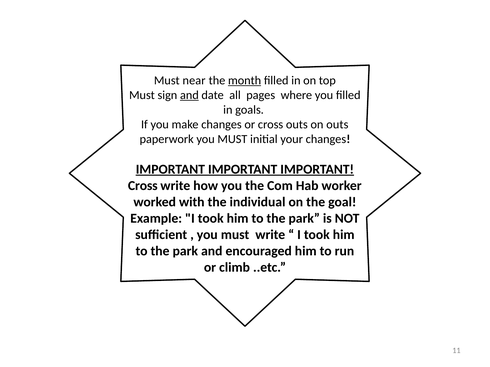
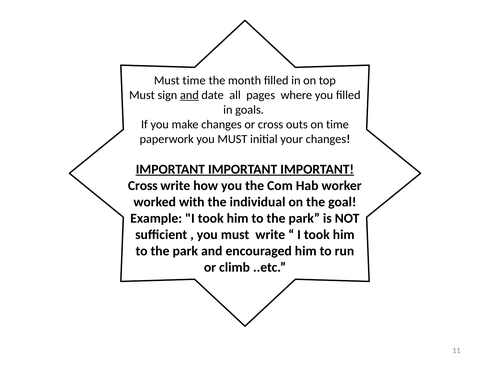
Must near: near -> time (194, 80)
month underline: present -> none (245, 80)
on outs: outs -> time (337, 125)
